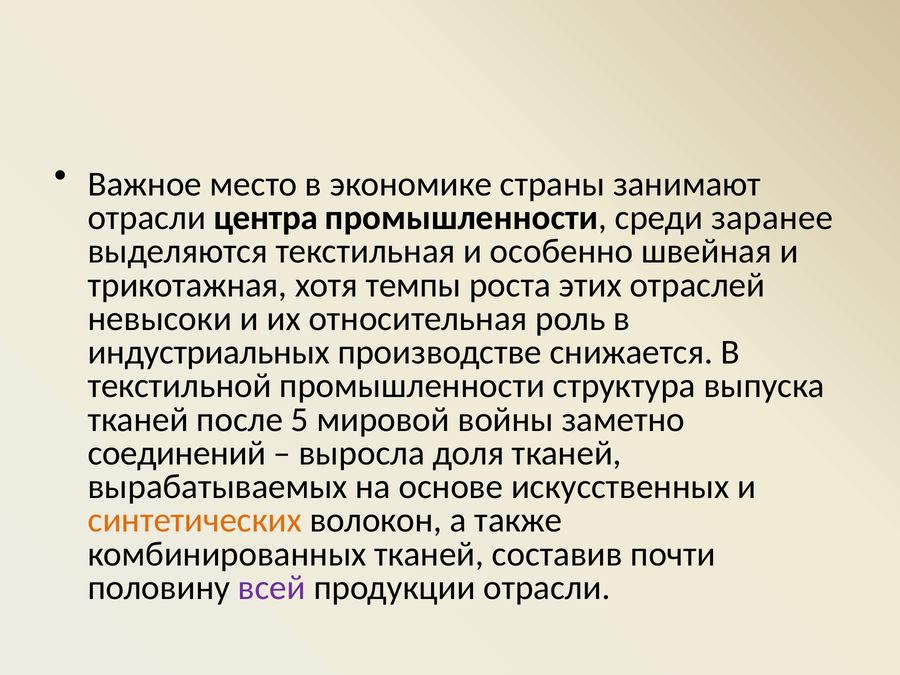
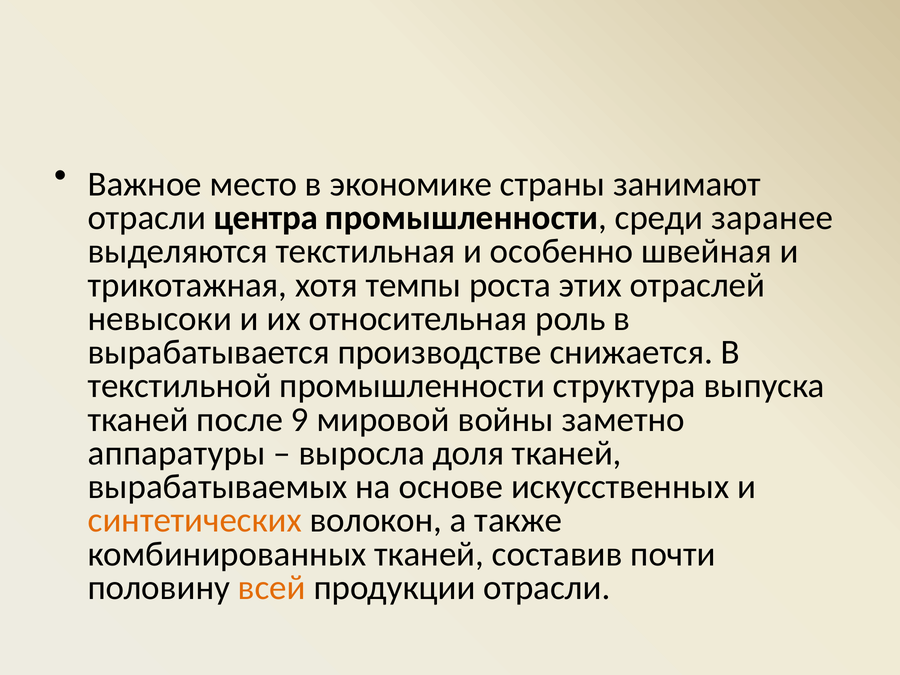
индустриальных: индустриальных -> вырабатывается (209, 352)
5: 5 -> 9 (300, 419)
соединений: соединений -> аппаратуры (177, 453)
всей colour: purple -> orange (272, 588)
